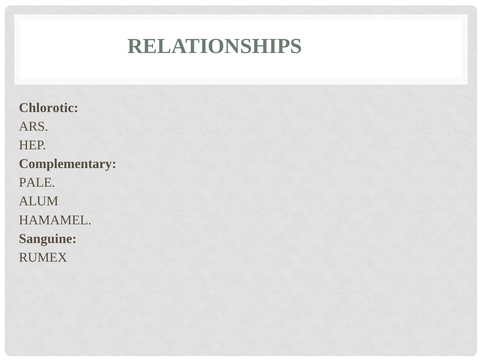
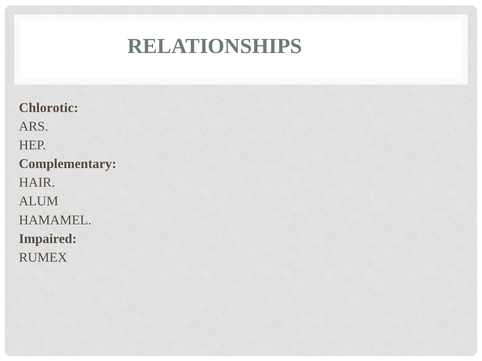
PALE: PALE -> HAIR (37, 183)
Sanguine: Sanguine -> Impaired (48, 239)
